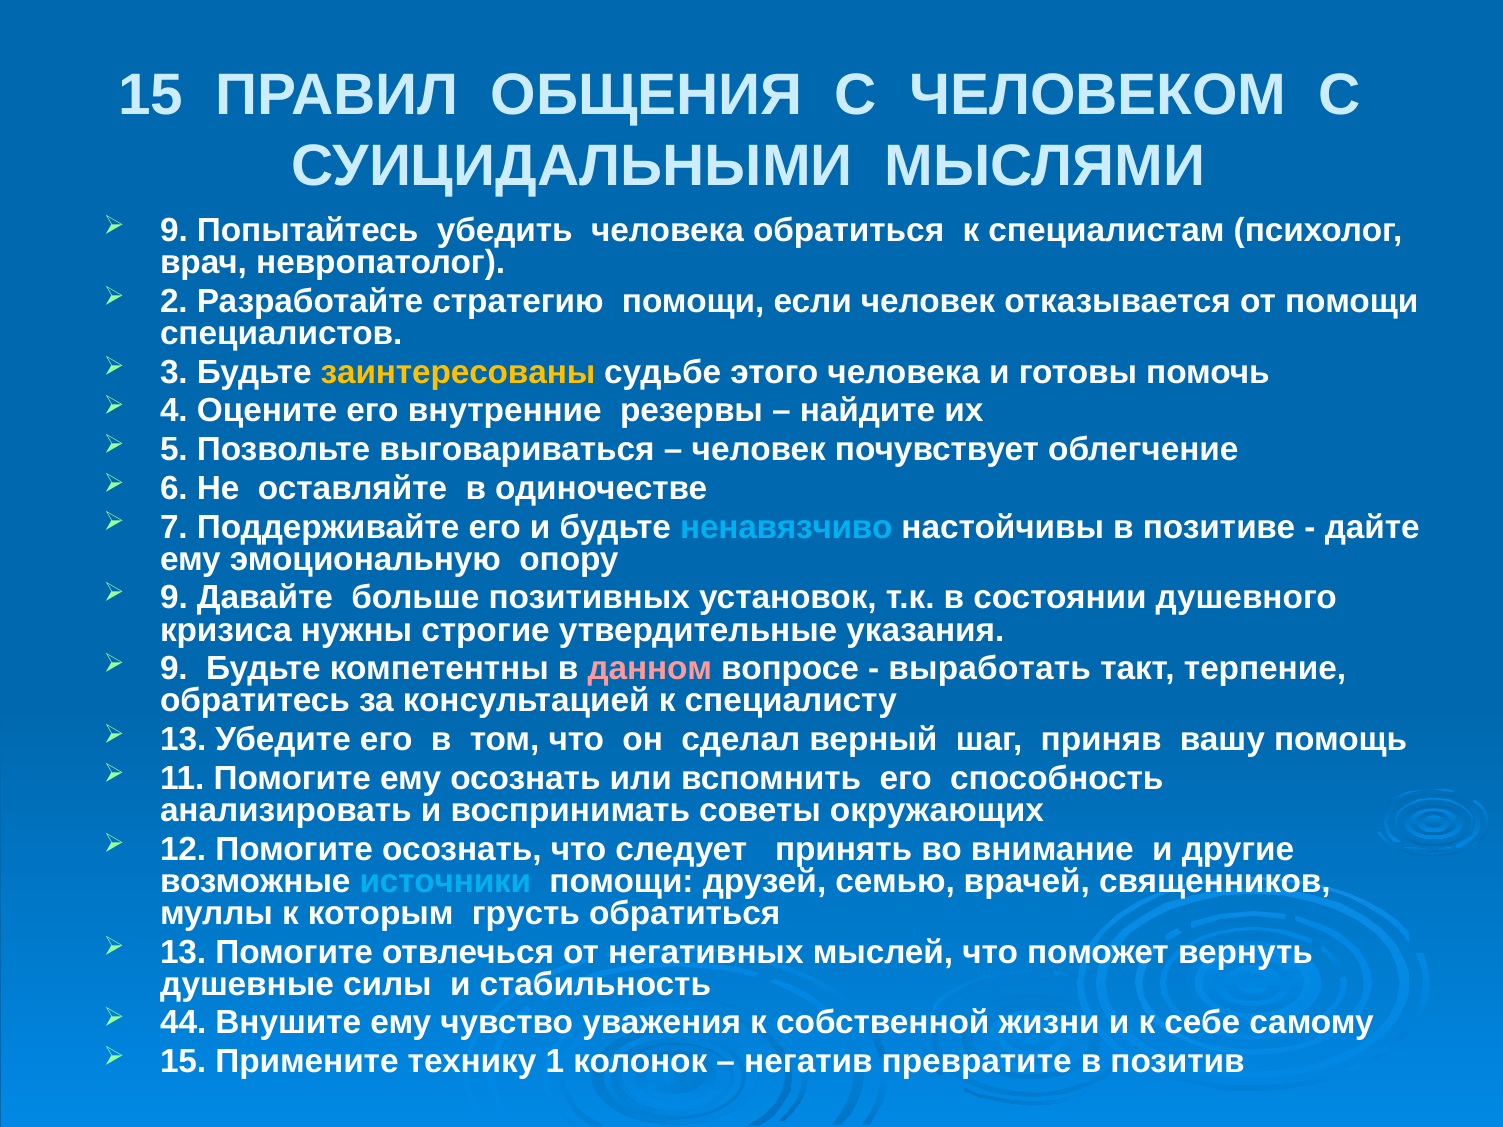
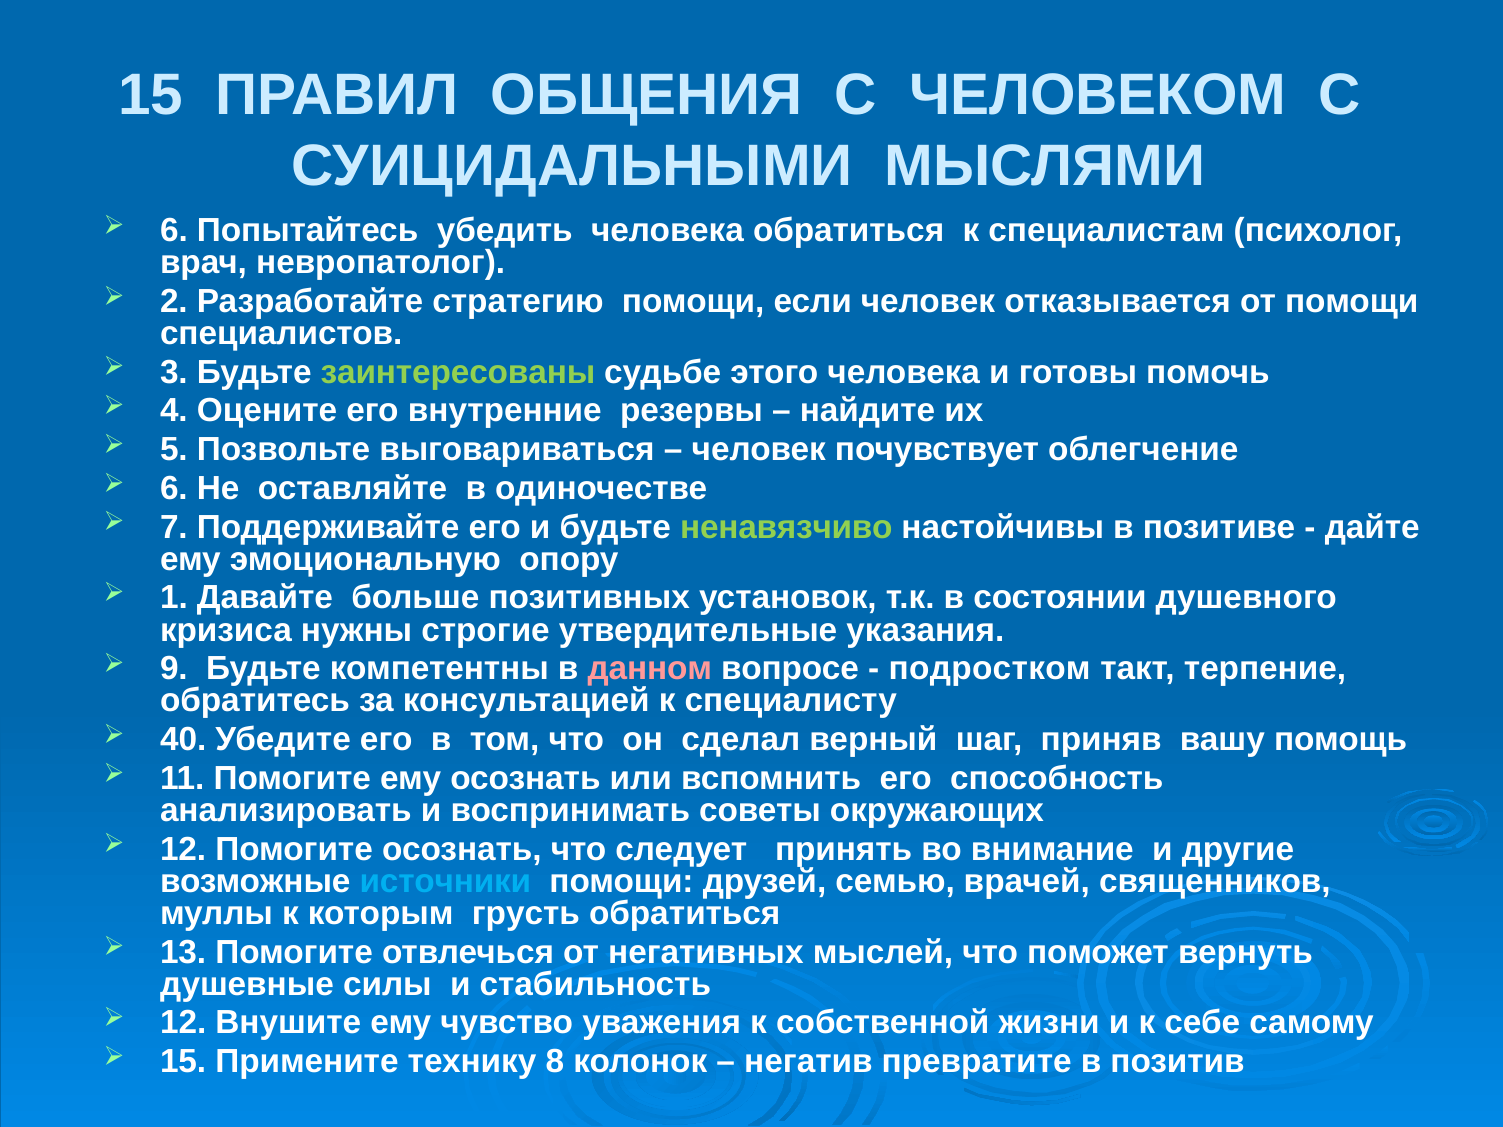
9: 9 -> 6 (174, 231)
заинтересованы colour: yellow -> light green (458, 372)
ненавязчиво colour: light blue -> light green (786, 527)
9: 9 -> 1 (174, 598)
выработать: выработать -> подростком (990, 669)
13: 13 -> 40 (183, 740)
44: 44 -> 12 (183, 1023)
1: 1 -> 8 (555, 1062)
